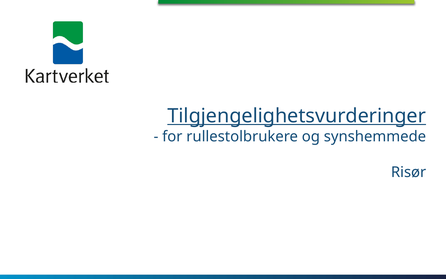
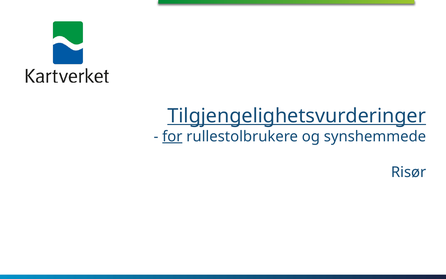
for underline: none -> present (172, 136)
